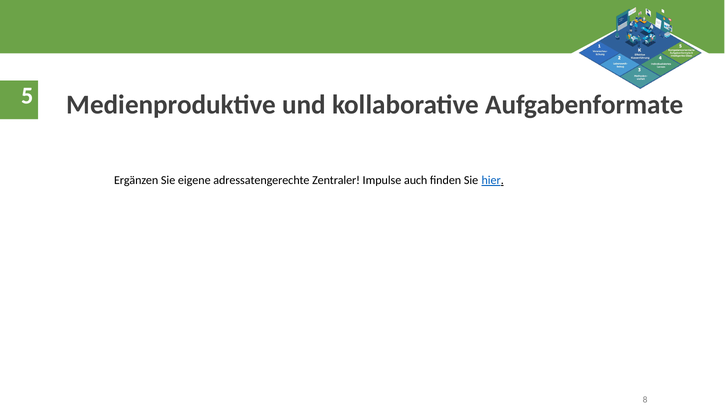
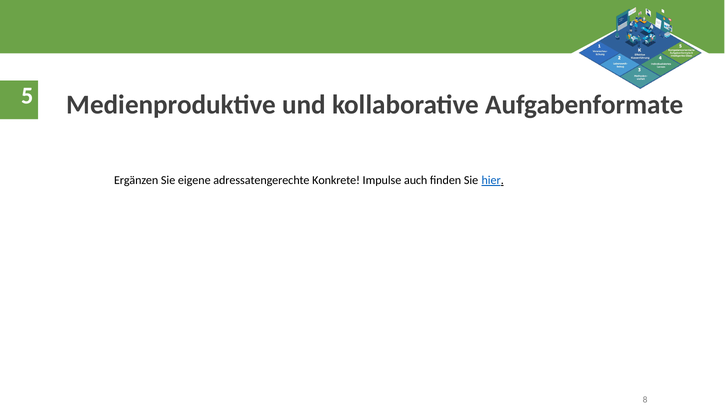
Zentraler: Zentraler -> Konkrete (336, 180)
